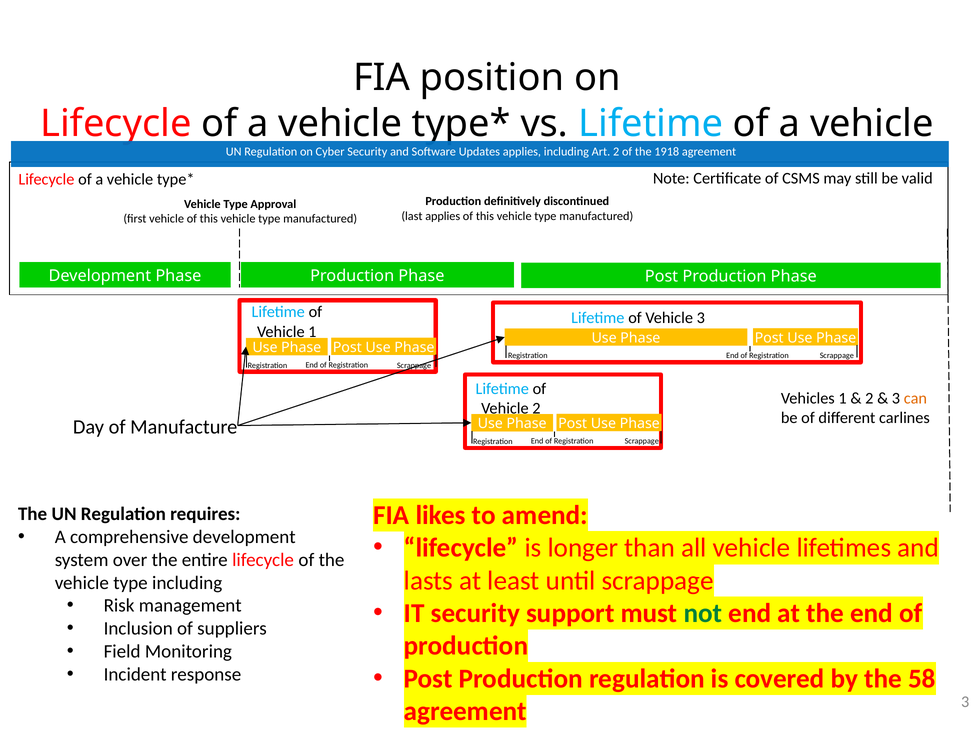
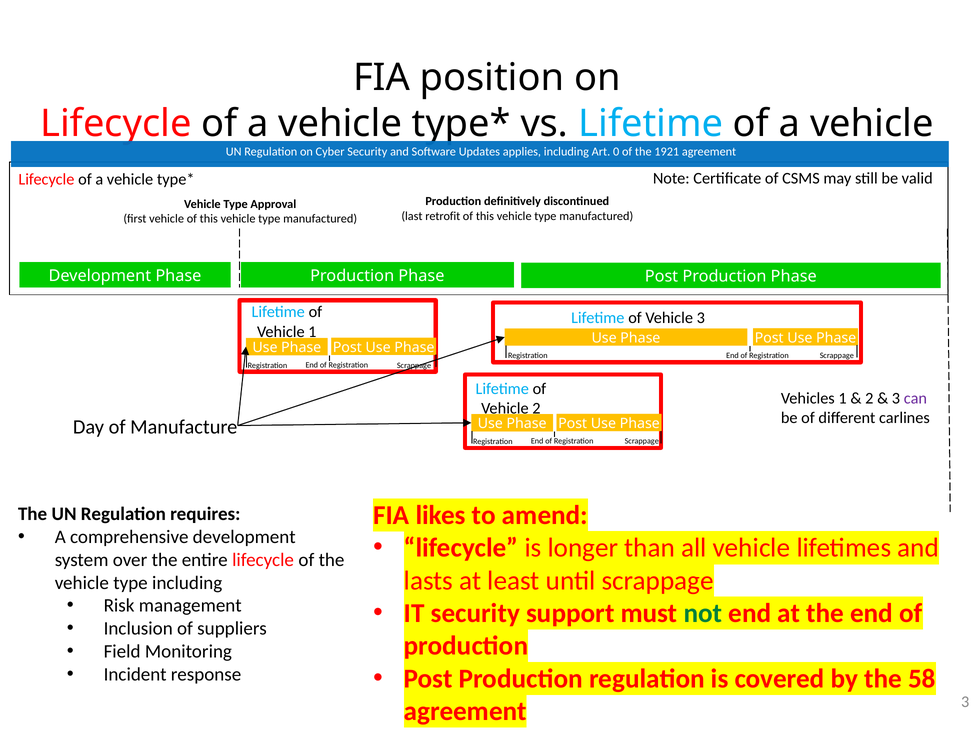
Art 2: 2 -> 0 (616, 152)
1918: 1918 -> 1921 (667, 152)
last applies: applies -> retrofit (443, 216)
can colour: orange -> purple (915, 398)
